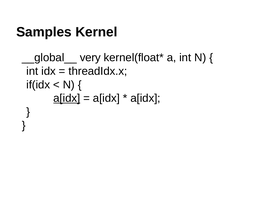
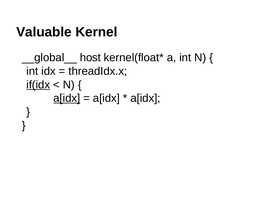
Samples: Samples -> Valuable (44, 32)
very: very -> host (90, 57)
if(idx underline: none -> present (38, 84)
